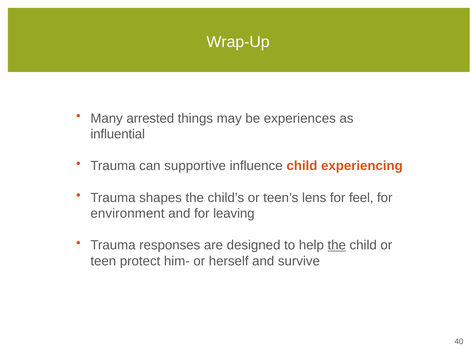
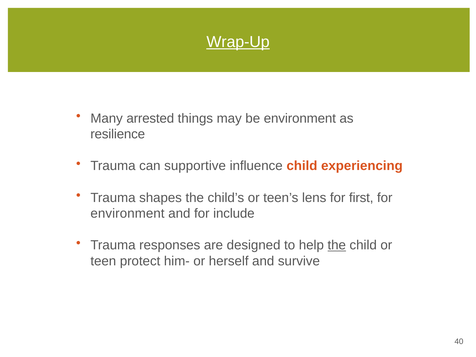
Wrap-Up underline: none -> present (238, 42)
be experiences: experiences -> environment (300, 118)
influential: influential -> resilience (118, 134)
feel: feel -> first (361, 198)
leaving: leaving -> include (234, 214)
